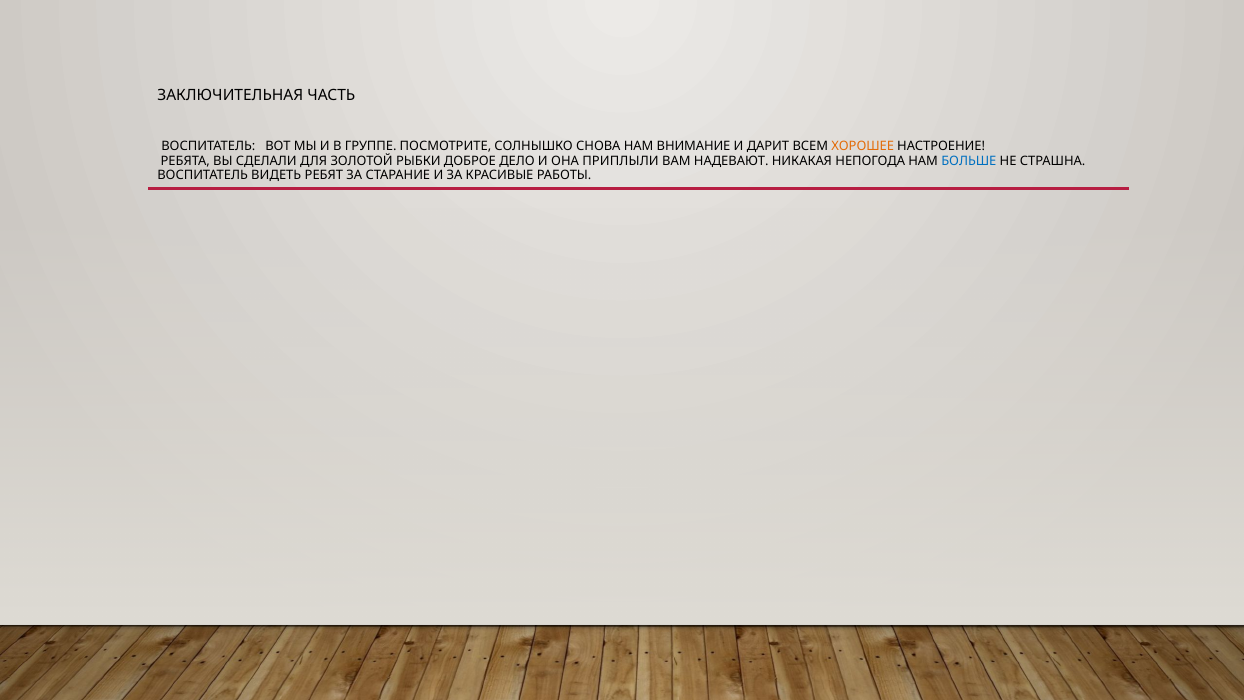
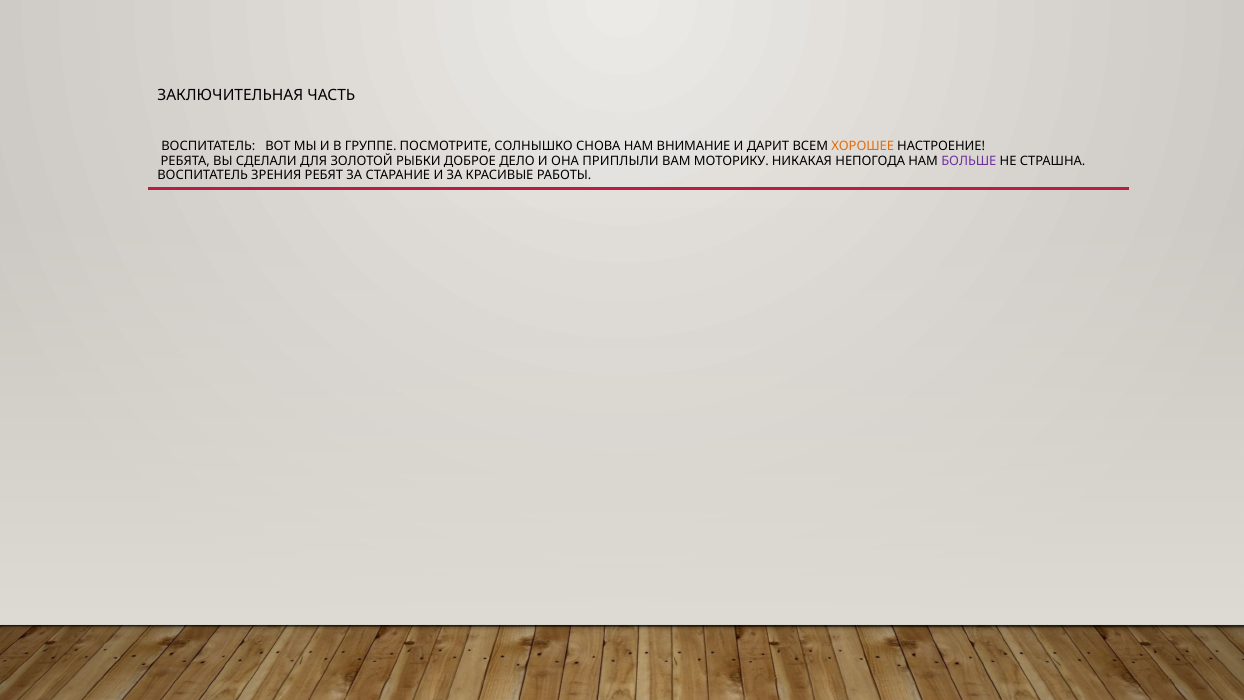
НАДЕВАЮТ: НАДЕВАЮТ -> МОТОРИКУ (731, 161)
БОЛЬШЕ colour: blue -> purple (969, 161)
ВИДЕТЬ: ВИДЕТЬ -> ЗРЕНИЯ (276, 175)
